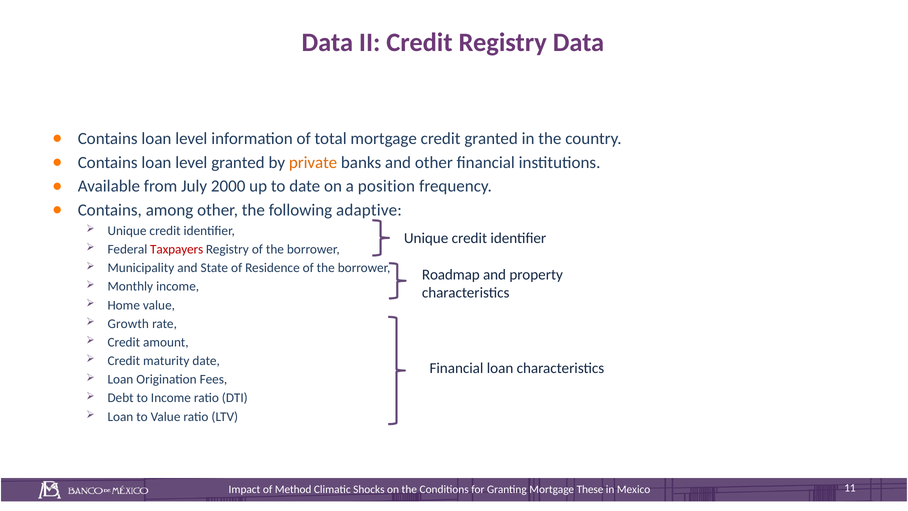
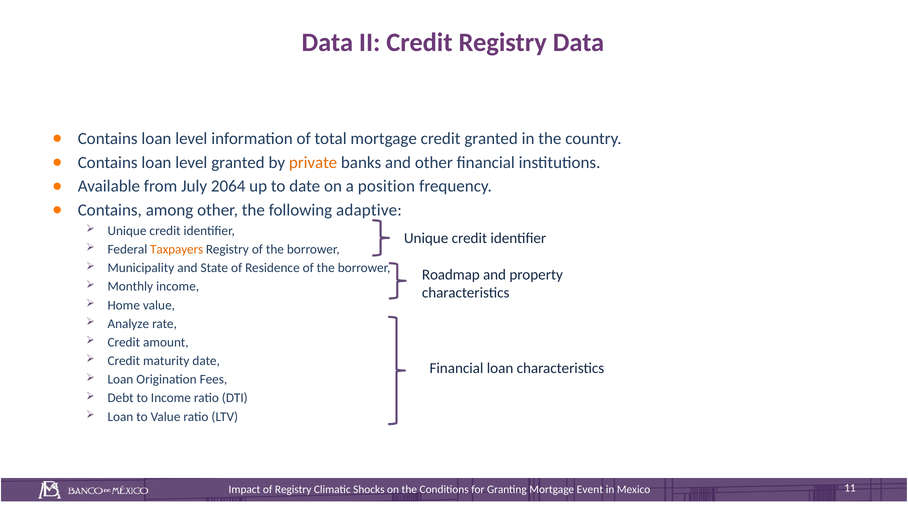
2000: 2000 -> 2064 (228, 186)
Taxpayers colour: red -> orange (177, 249)
Growth: Growth -> Analyze (128, 324)
of Method: Method -> Registry (293, 489)
These: These -> Event (590, 489)
